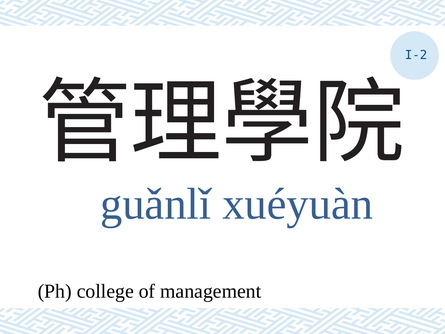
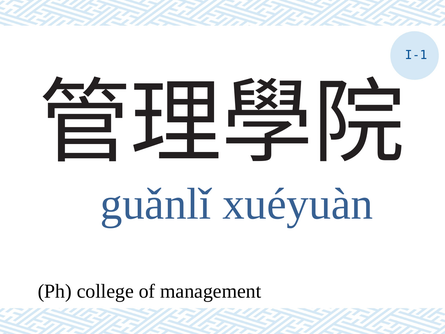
I-2: I-2 -> I-1 (416, 55)
